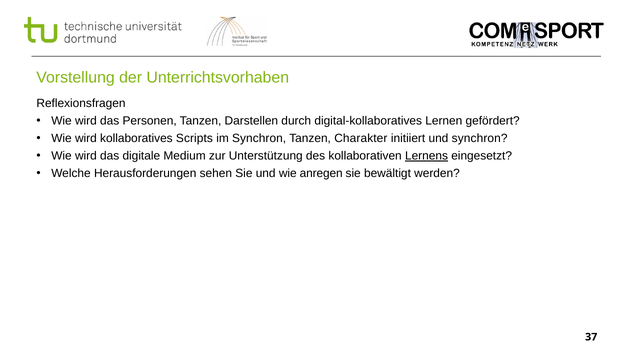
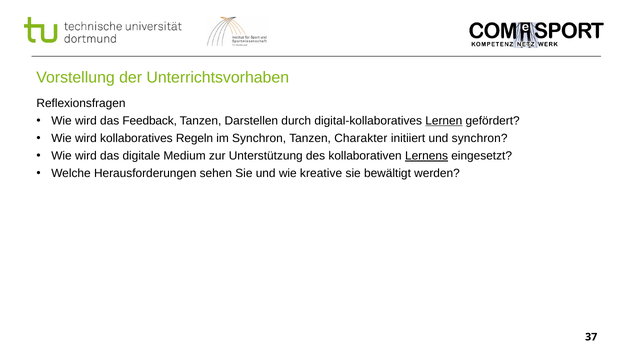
Personen: Personen -> Feedback (150, 121)
Lernen underline: none -> present (444, 121)
Scripts: Scripts -> Regeln (195, 139)
anregen: anregen -> kreative (321, 174)
